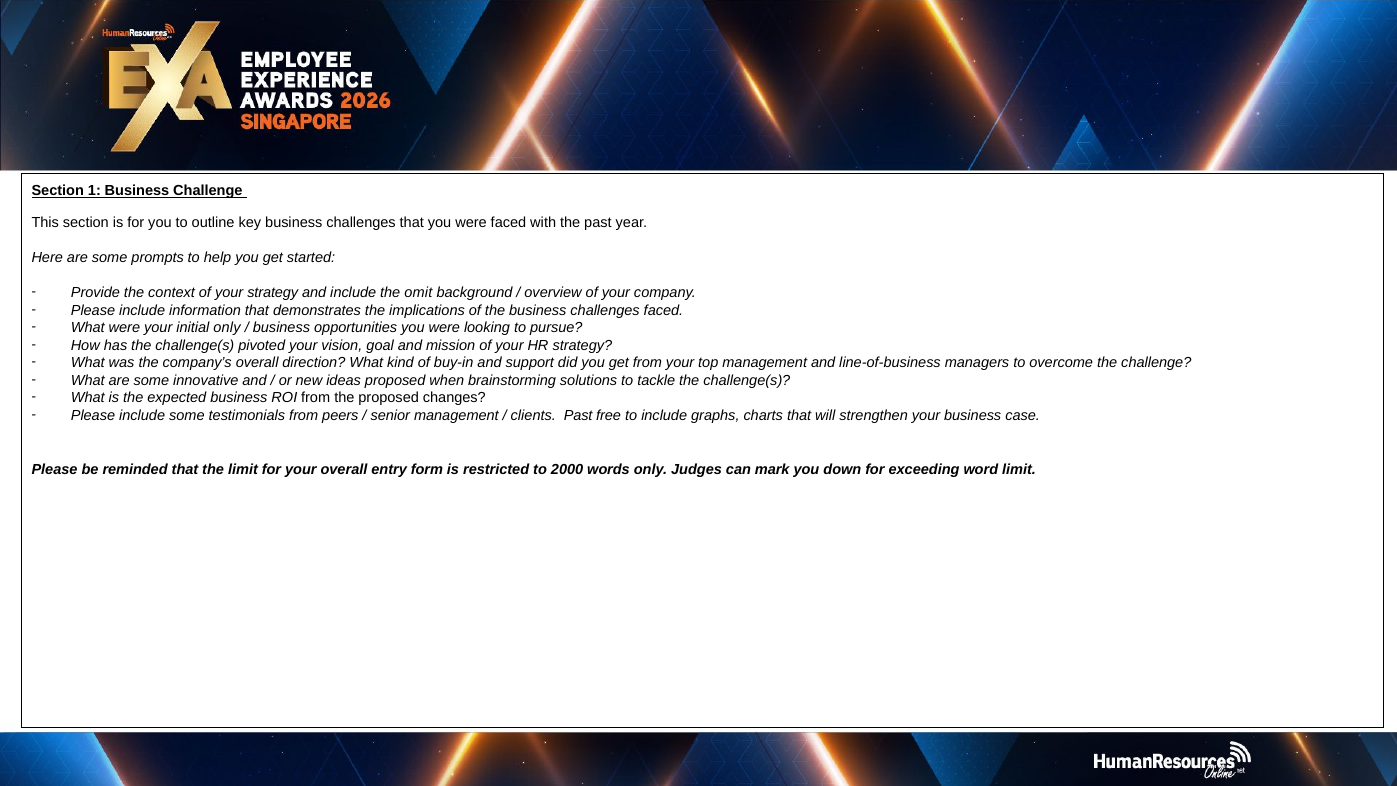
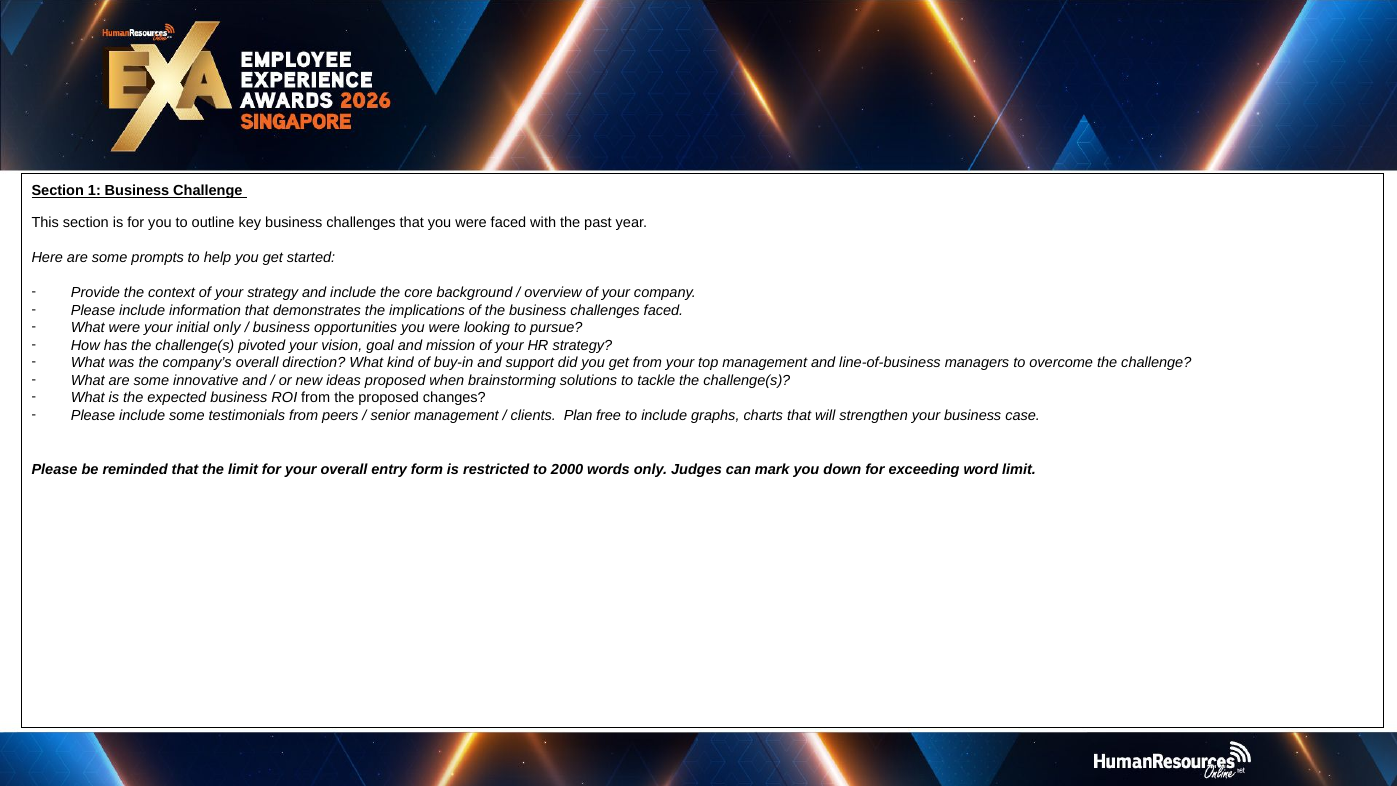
omit: omit -> core (419, 293)
clients Past: Past -> Plan (578, 415)
